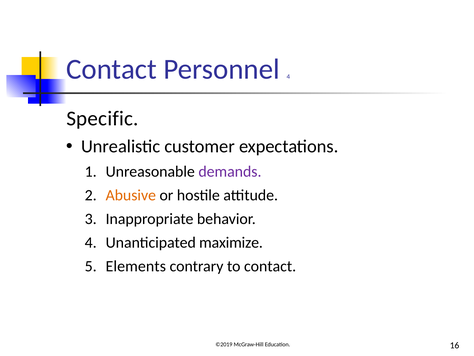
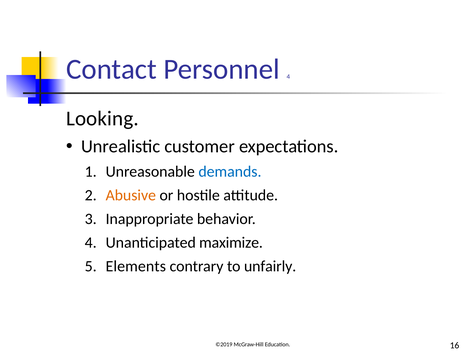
Specific: Specific -> Looking (102, 118)
demands colour: purple -> blue (230, 171)
to contact: contact -> unfairly (270, 266)
